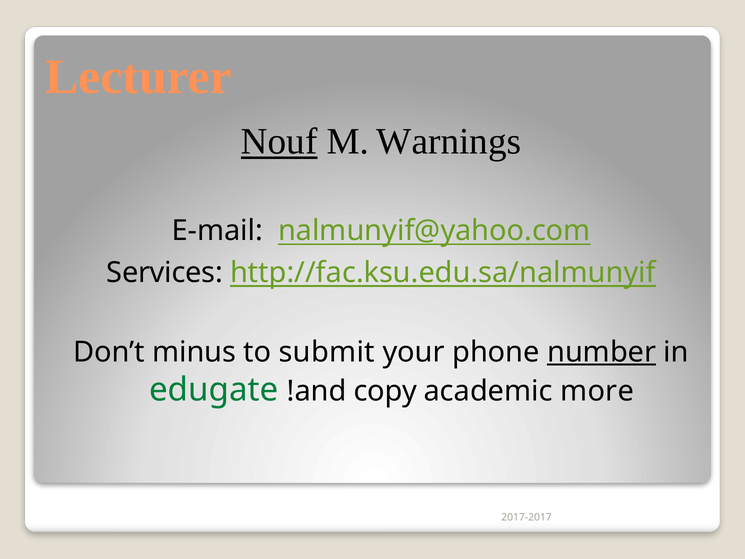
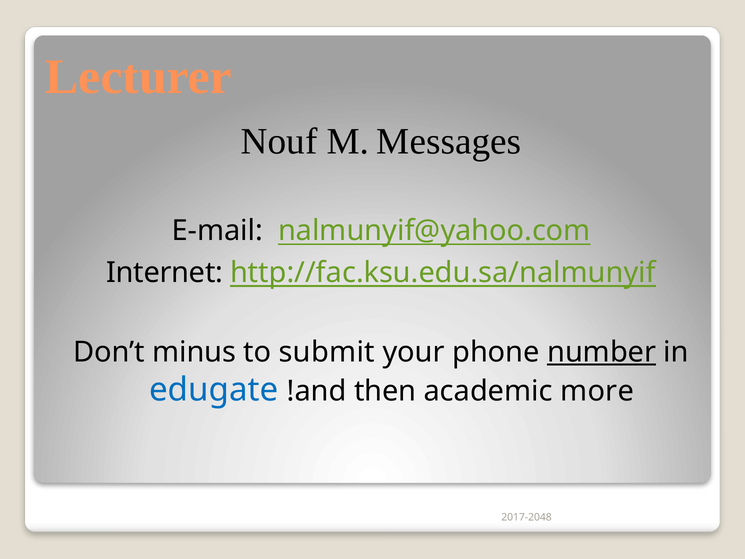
Nouf underline: present -> none (279, 142)
Warnings: Warnings -> Messages (449, 142)
Services: Services -> Internet (165, 273)
edugate colour: green -> blue (214, 389)
copy: copy -> then (385, 391)
2017-2017: 2017-2017 -> 2017-2048 (527, 517)
